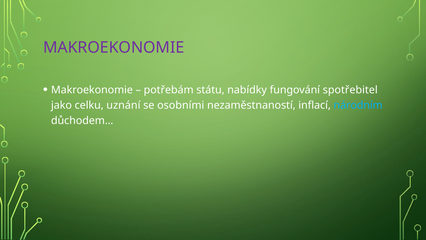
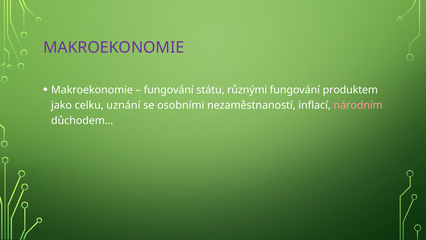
potřebám: potřebám -> fungování (169, 90)
nabídky: nabídky -> různými (247, 90)
spotřebitel: spotřebitel -> produktem (350, 90)
národním colour: light blue -> pink (358, 105)
